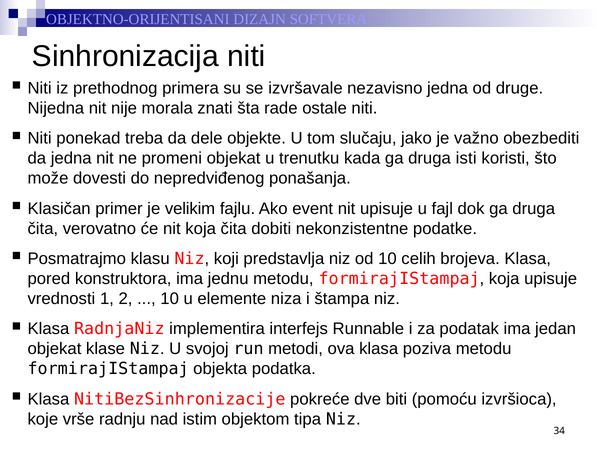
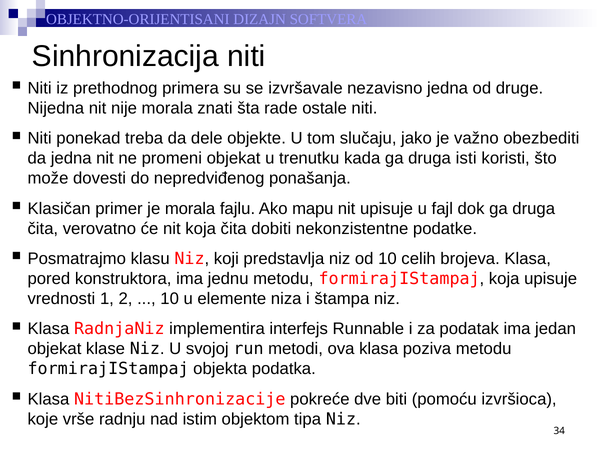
je velikim: velikim -> morala (190, 208)
event: event -> mapu (313, 208)
